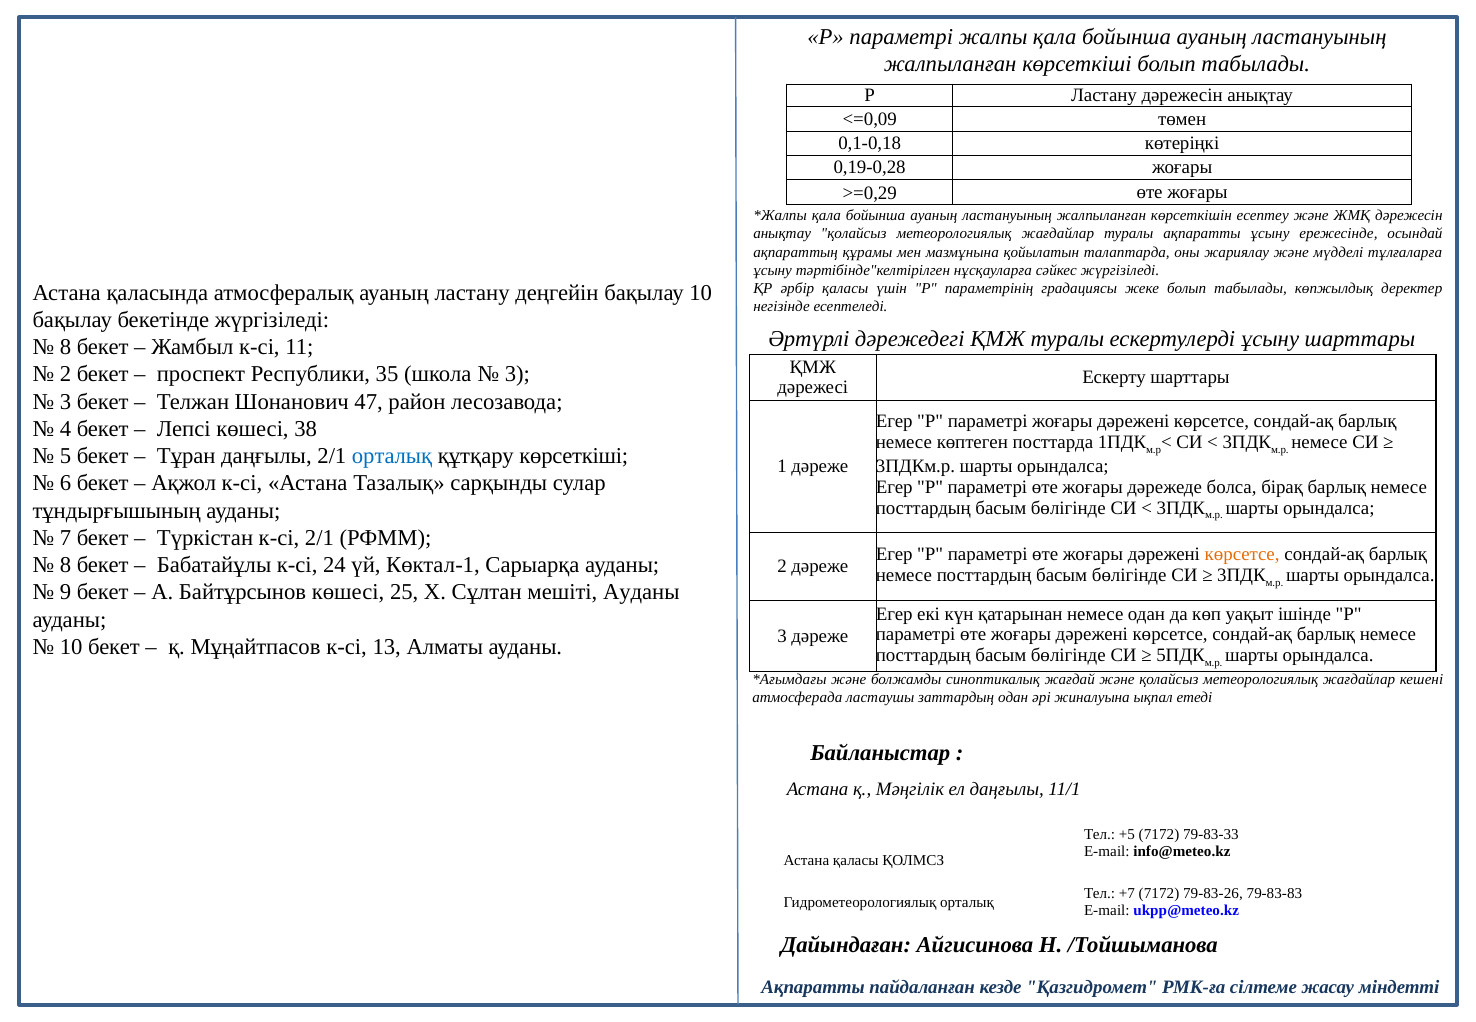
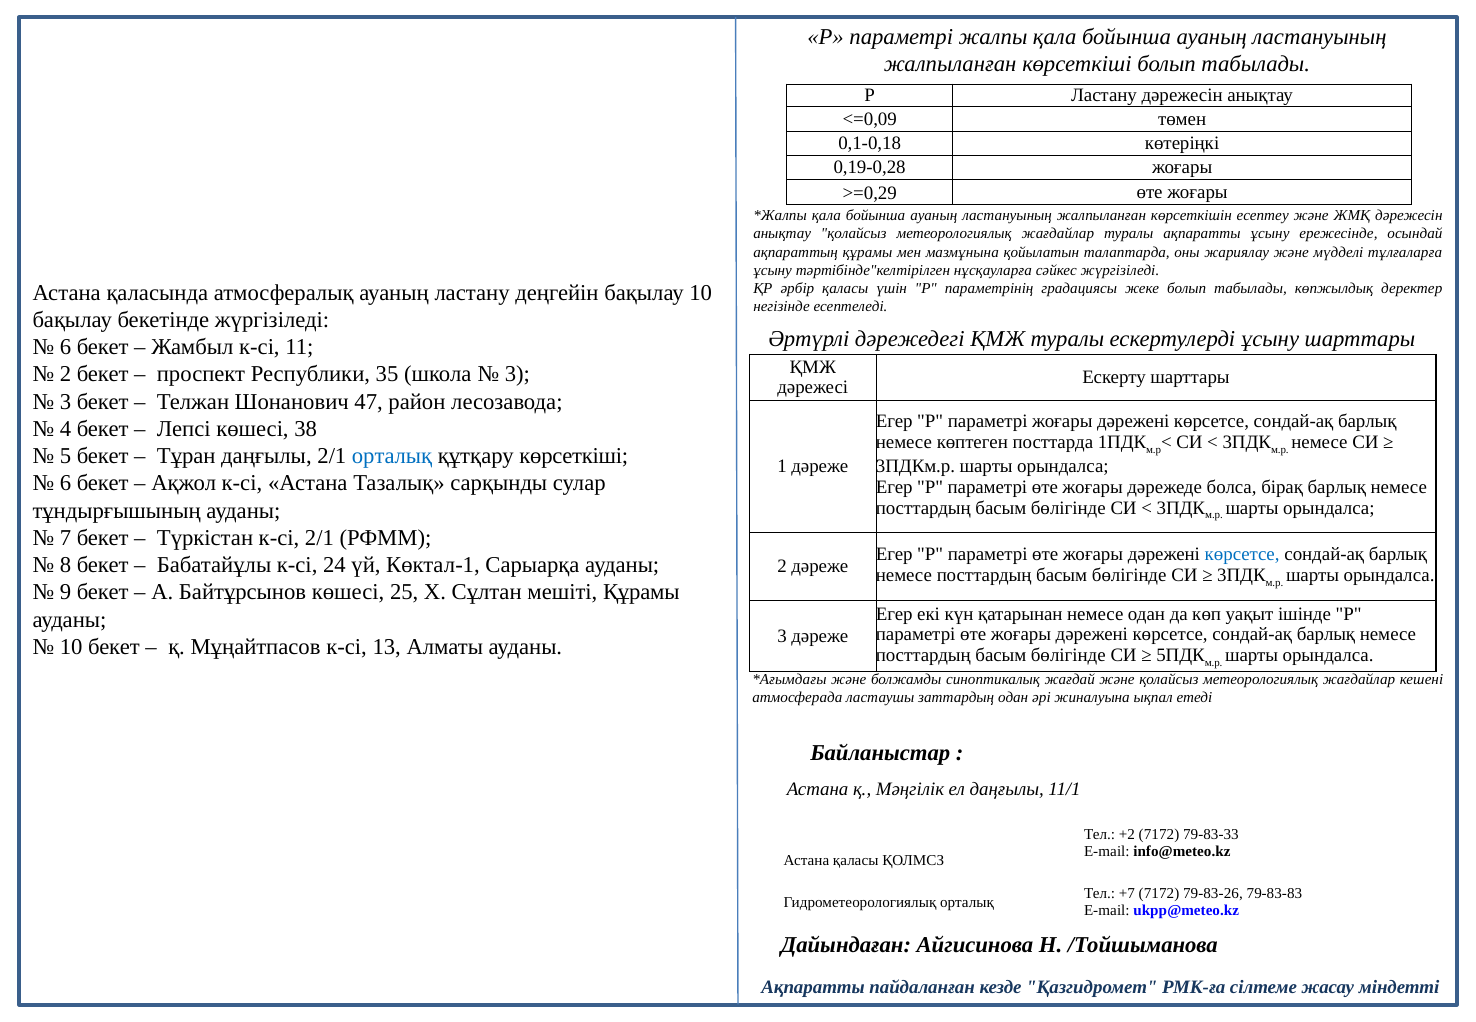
8: 8 -> 6 (65, 347)
көрсетсе colour: orange -> blue (1242, 554)
мешіті Ауданы: Ауданы -> Құрамы (641, 592)
+5: +5 -> +2 (1127, 835)
